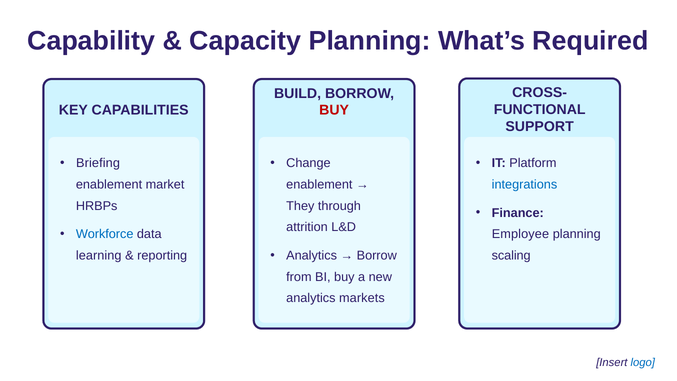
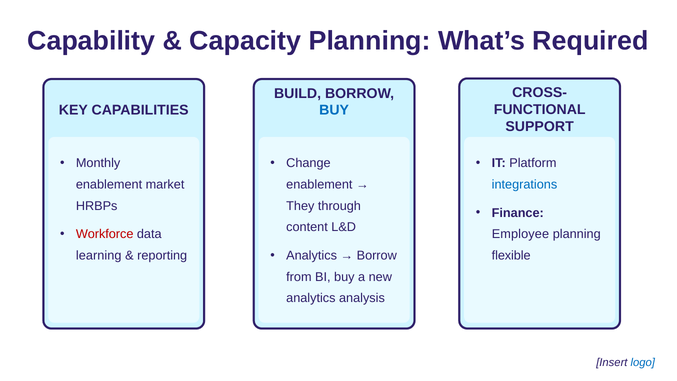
BUY colour: red -> blue (334, 110)
Briefing: Briefing -> Monthly (98, 163)
attrition: attrition -> content (307, 227)
Workforce colour: blue -> red (105, 234)
scaling: scaling -> flexible (511, 255)
markets: markets -> analysis (362, 298)
